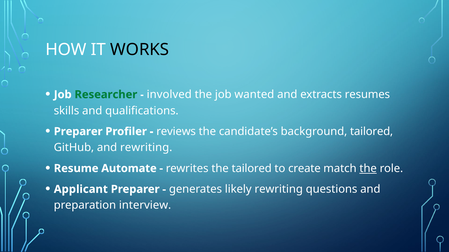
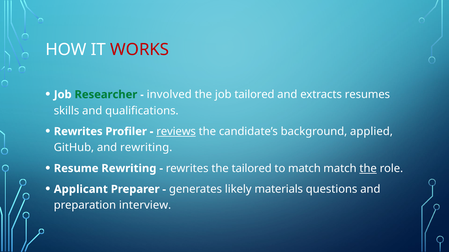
WORKS colour: black -> red (140, 50)
job wanted: wanted -> tailored (254, 95)
Preparer: Preparer -> Rewrites (78, 132)
reviews underline: none -> present (176, 132)
background tailored: tailored -> applied (371, 132)
Resume Automate: Automate -> Rewriting (129, 169)
to create: create -> match (304, 169)
likely rewriting: rewriting -> materials (279, 190)
